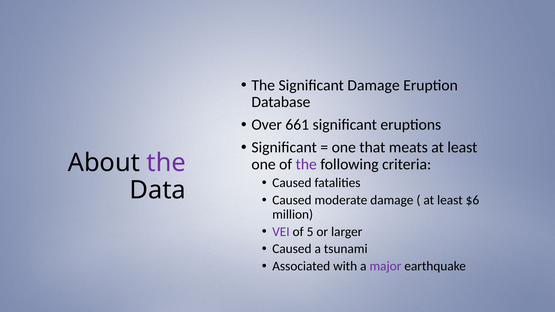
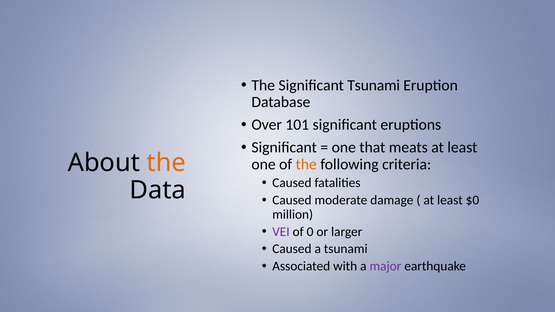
Significant Damage: Damage -> Tsunami (374, 85)
661: 661 -> 101 (297, 125)
the colour: purple -> orange (166, 163)
the colour: purple -> orange (306, 164)
$6: $6 -> $0 (472, 200)
5: 5 -> 0 (310, 232)
